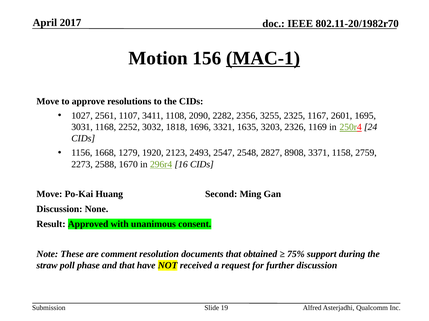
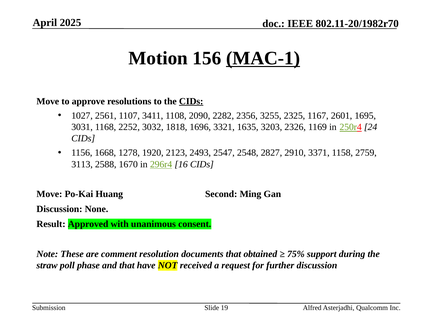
2017: 2017 -> 2025 (70, 23)
CIDs underline: none -> present (191, 101)
1279: 1279 -> 1278 (129, 153)
8908: 8908 -> 2910 (295, 153)
2273: 2273 -> 3113 (82, 165)
